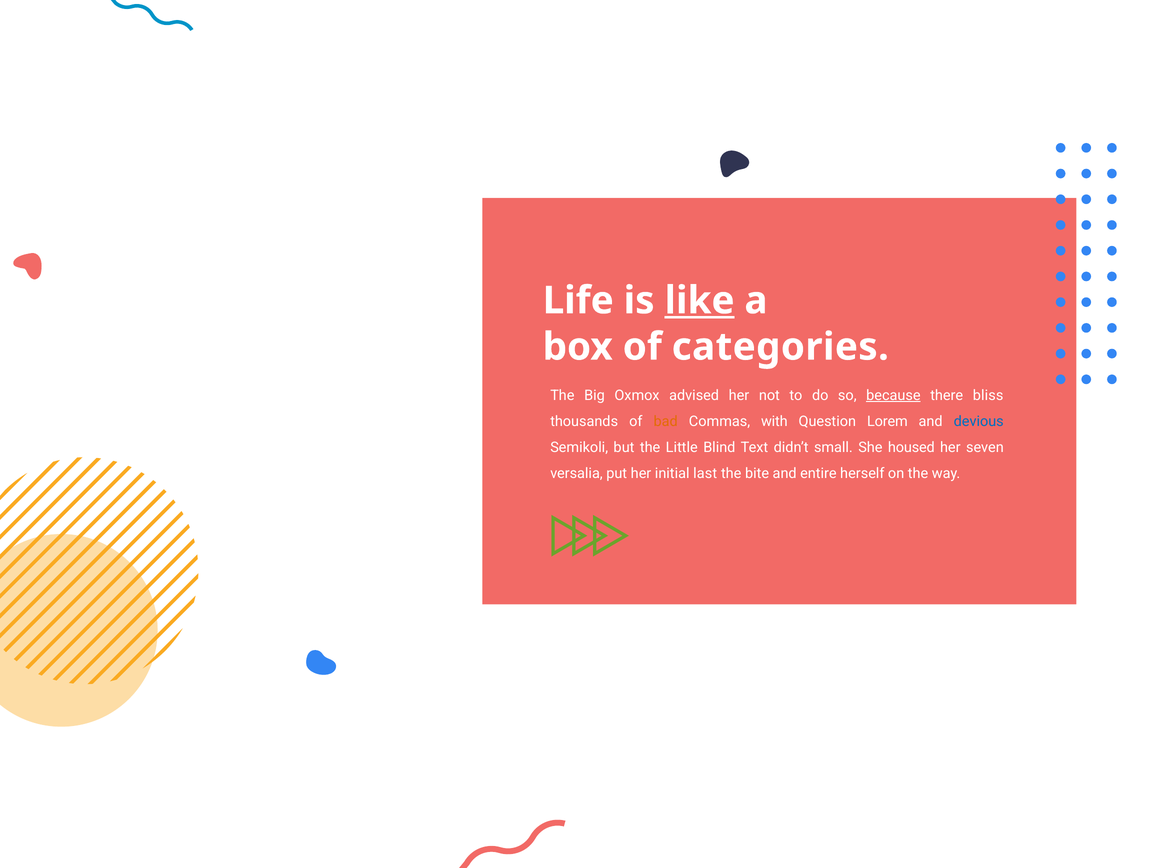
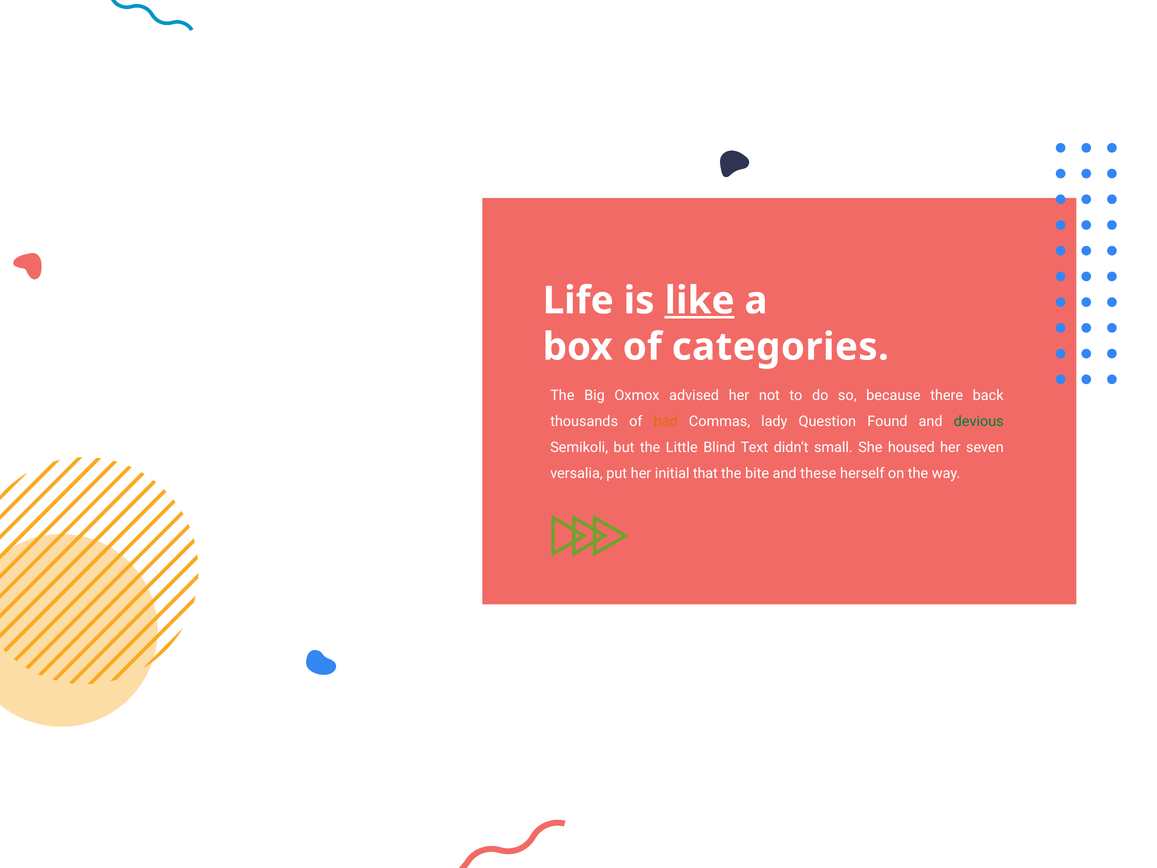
because underline: present -> none (893, 395)
bliss: bliss -> back (988, 395)
with: with -> lady (774, 421)
Lorem: Lorem -> Found (887, 421)
devious colour: blue -> green (979, 421)
last: last -> that (705, 474)
entire: entire -> these (818, 474)
